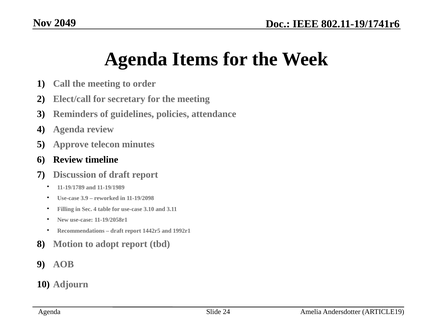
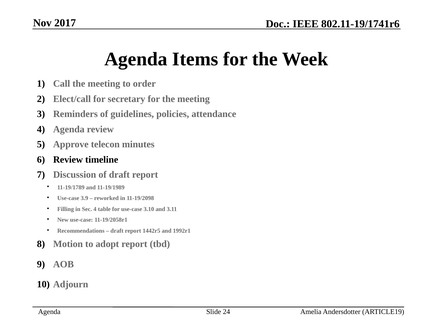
2049: 2049 -> 2017 (65, 23)
